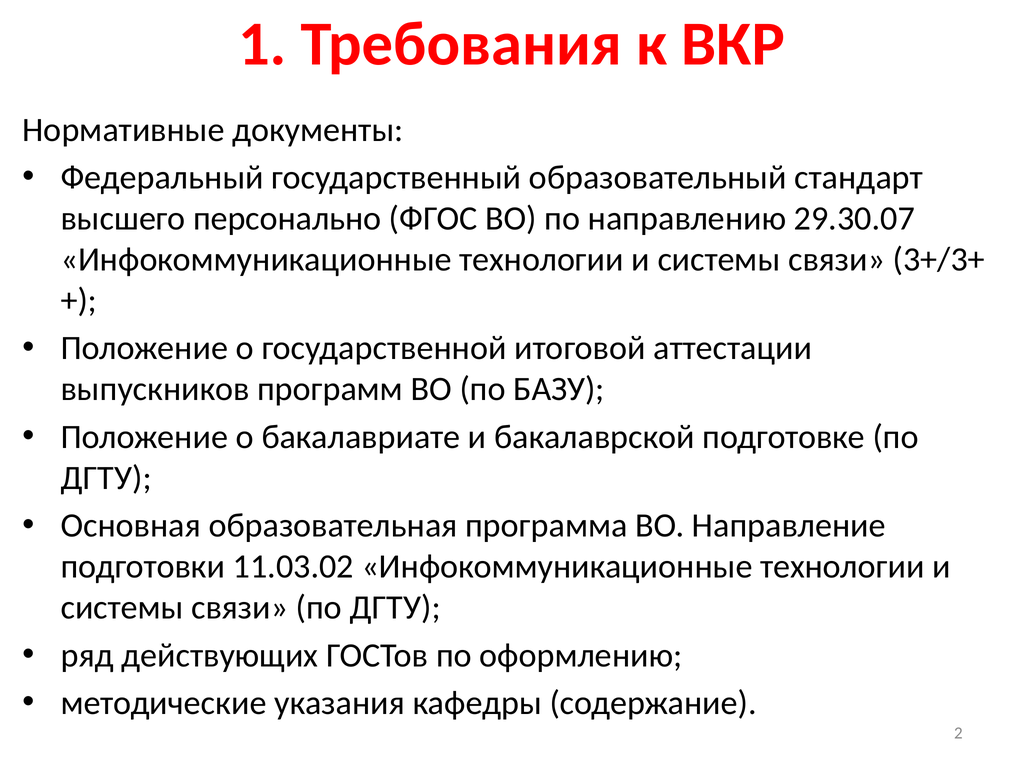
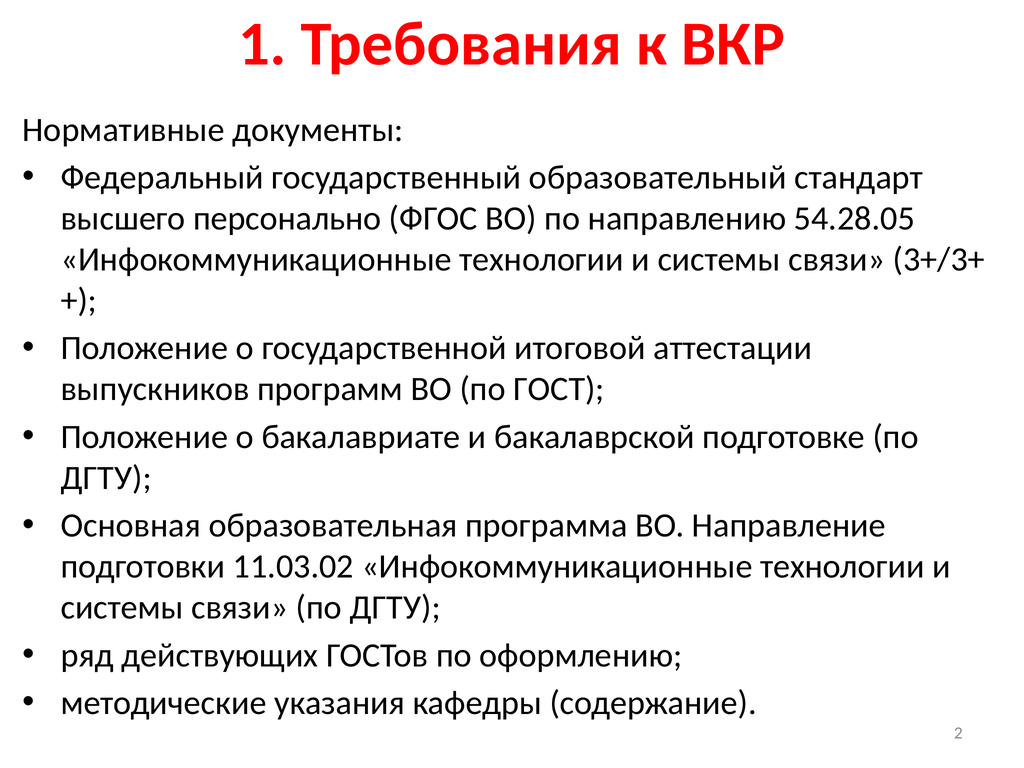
29.30.07: 29.30.07 -> 54.28.05 (854, 218)
БАЗУ: БАЗУ -> ГОСТ (559, 389)
